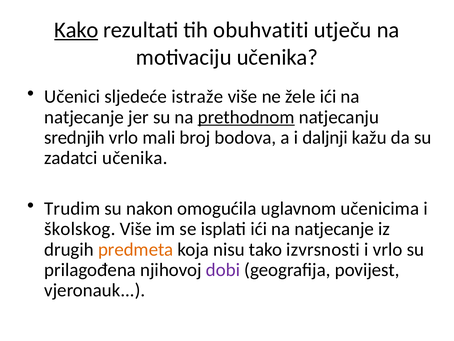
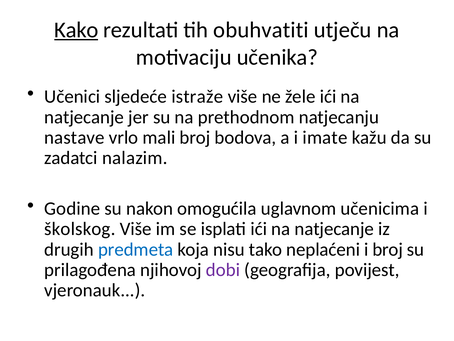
prethodnom underline: present -> none (246, 117)
srednjih: srednjih -> nastave (74, 137)
daljnji: daljnji -> imate (325, 137)
zadatci učenika: učenika -> nalazim (135, 158)
Trudim: Trudim -> Godine (72, 208)
predmeta colour: orange -> blue (136, 249)
izvrsnosti: izvrsnosti -> neplaćeni (323, 249)
i vrlo: vrlo -> broj (388, 249)
